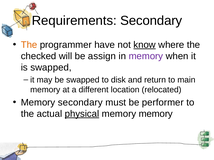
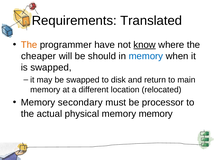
Requirements Secondary: Secondary -> Translated (151, 21)
checked: checked -> cheaper (39, 56)
assign: assign -> should (102, 56)
memory colour: purple -> blue (146, 56)
performer: performer -> processor (163, 103)
physical underline: present -> none (82, 114)
